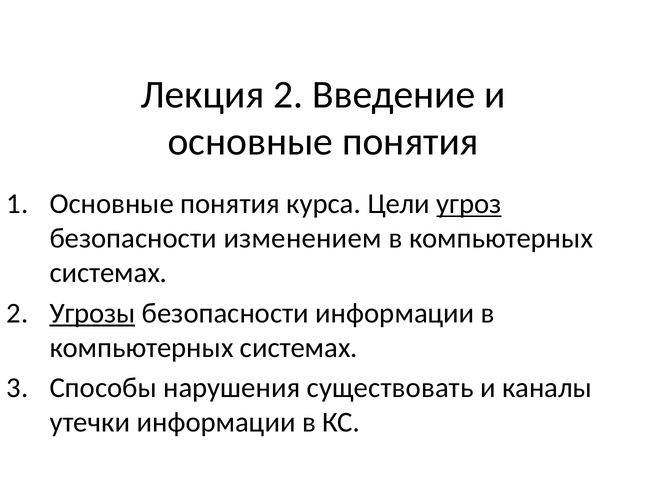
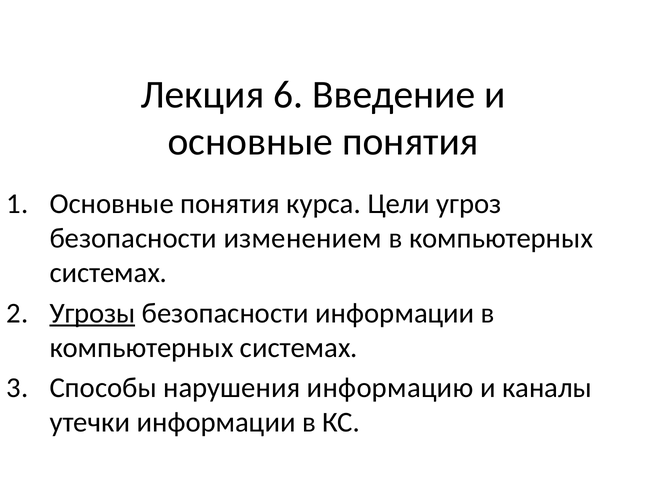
Лекция 2: 2 -> 6 (288, 95)
угроз underline: present -> none (469, 204)
существовать: существовать -> информацию (390, 388)
